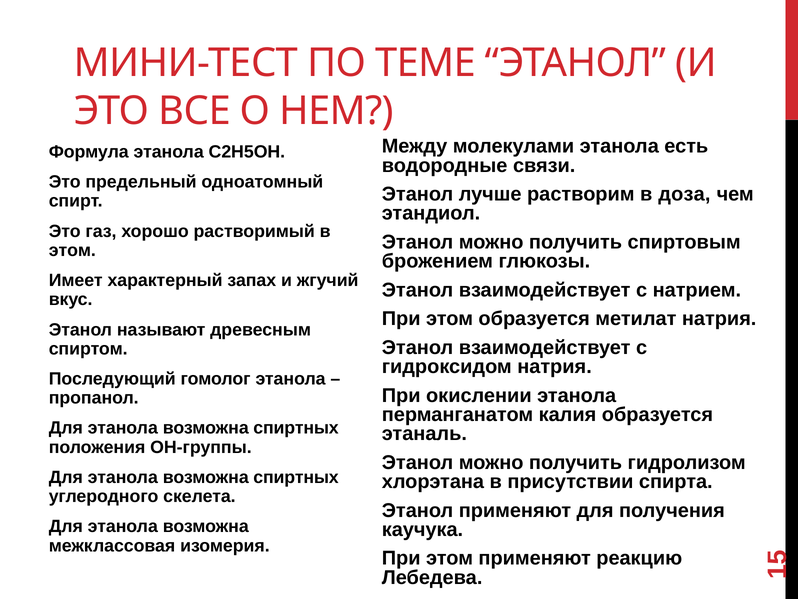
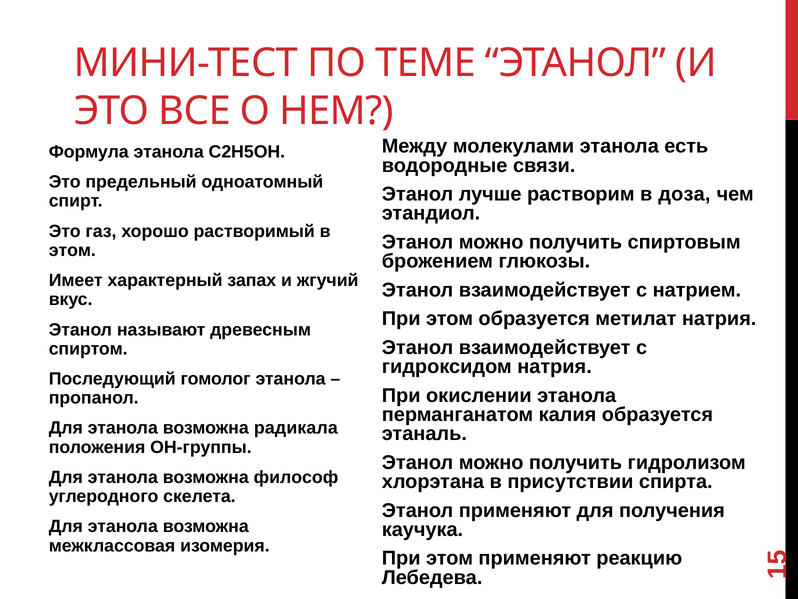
спиртных: спиртных -> радикала (296, 428)
спиртных: спиртных -> философ (296, 477)
